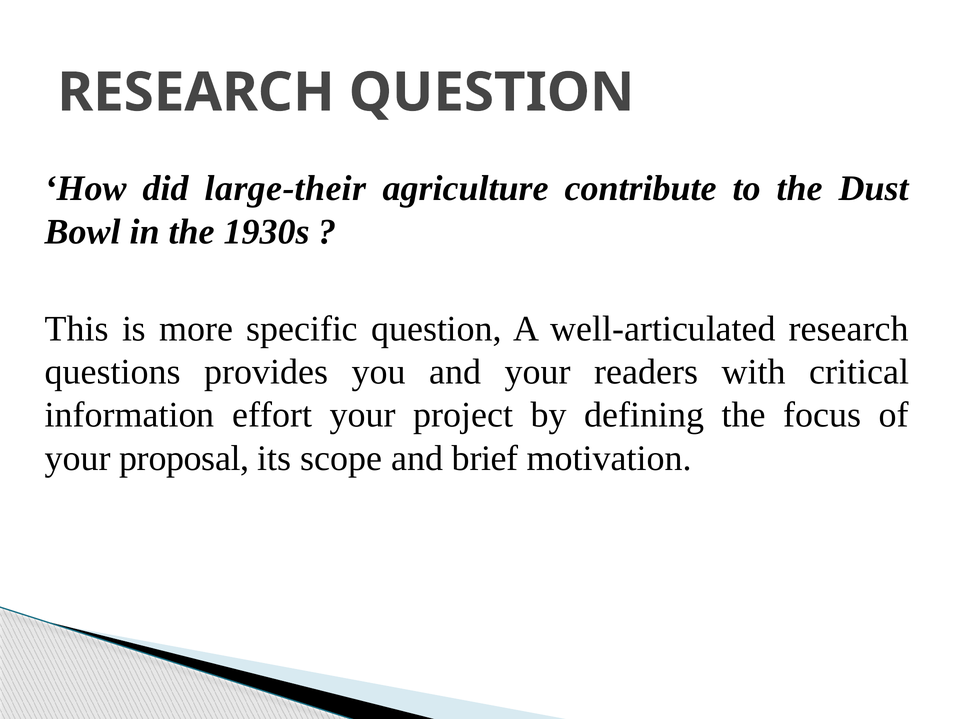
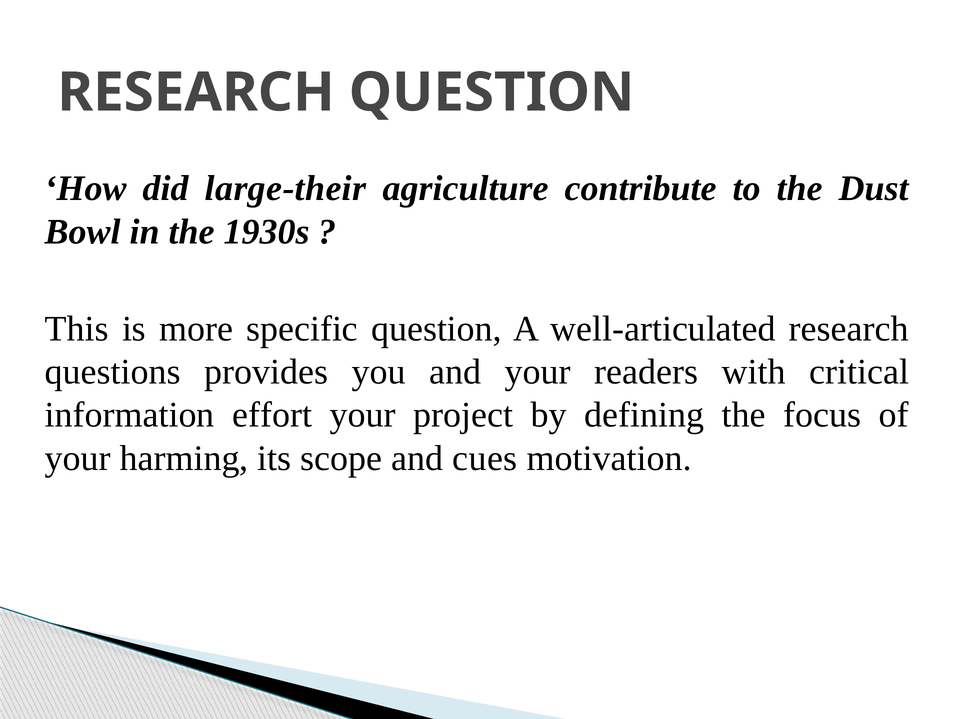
proposal: proposal -> harming (184, 458)
brief: brief -> cues (485, 458)
